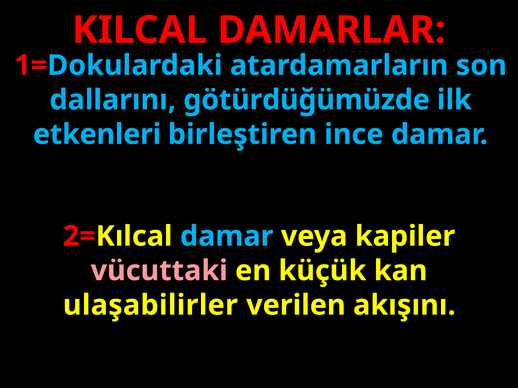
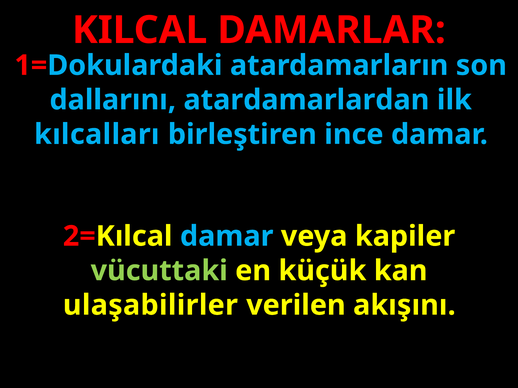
götürdüğümüzde: götürdüğümüzde -> atardamarlardan (306, 100)
etkenleri: etkenleri -> kılcalları (97, 135)
vücuttaki colour: pink -> light green (159, 271)
